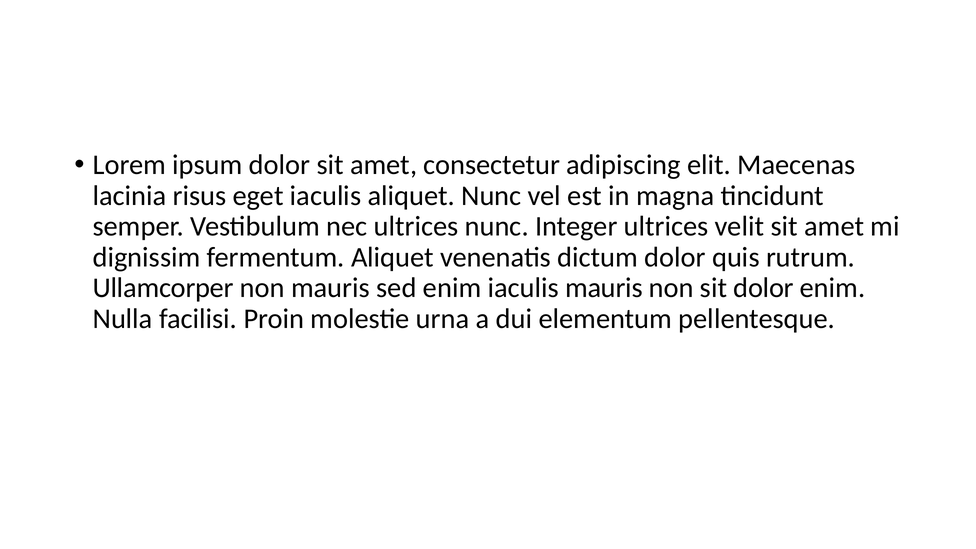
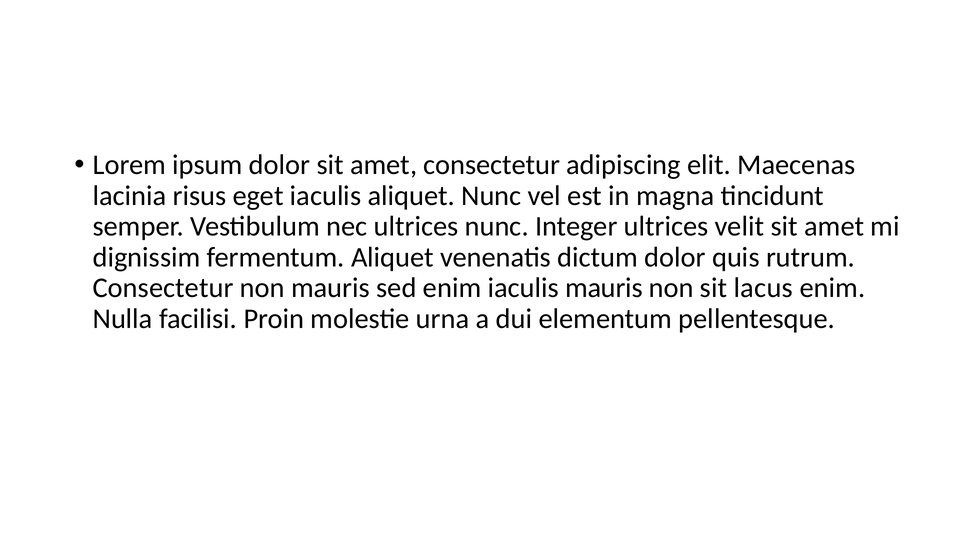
Ullamcorper: Ullamcorper -> Consectetur (163, 288)
sit dolor: dolor -> lacus (763, 288)
